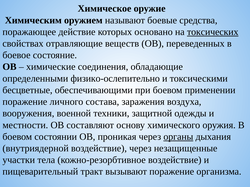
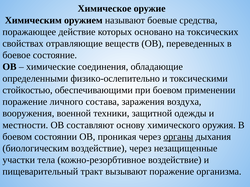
токсических underline: present -> none (213, 32)
бесцветные: бесцветные -> стойкостью (27, 90)
внутриядерной: внутриядерной -> биологическим (36, 149)
